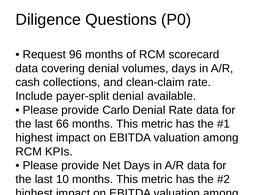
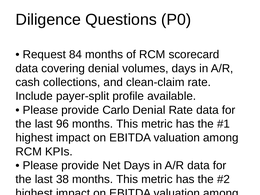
96: 96 -> 84 (75, 55)
payer-split denial: denial -> profile (128, 96)
66: 66 -> 96 (62, 124)
10: 10 -> 38 (62, 179)
